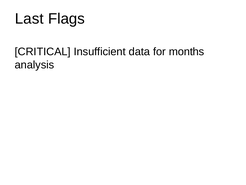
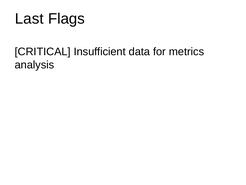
months: months -> metrics (186, 52)
